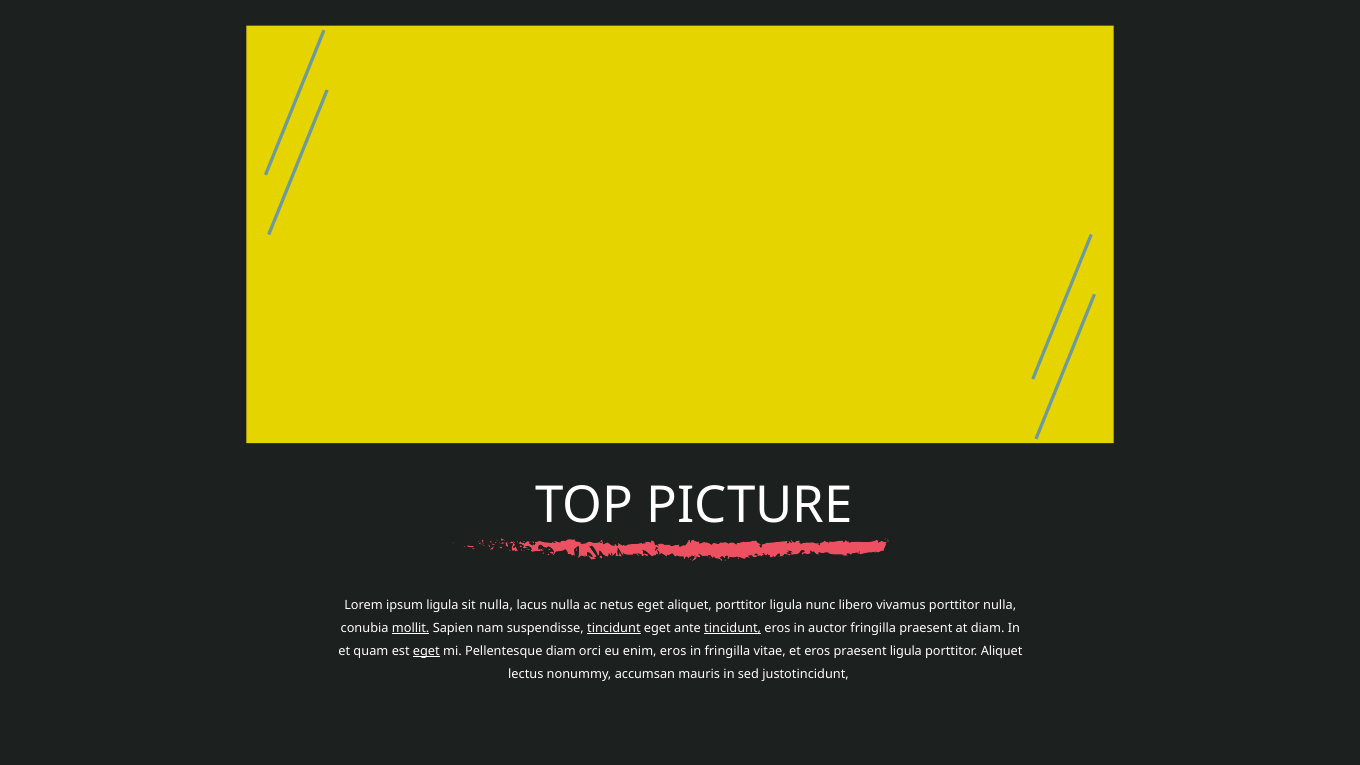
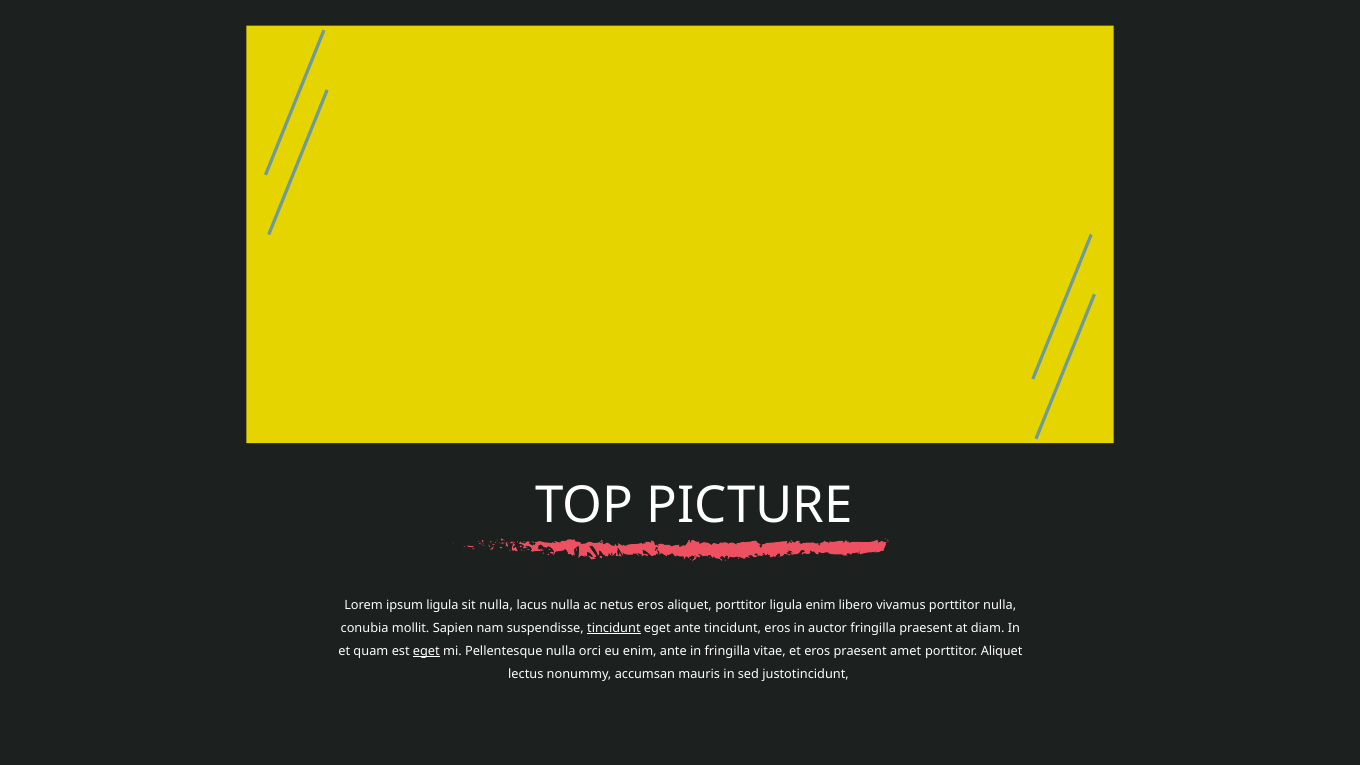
netus eget: eget -> eros (650, 605)
ligula nunc: nunc -> enim (821, 605)
mollit underline: present -> none (411, 628)
tincidunt underline: present -> none (733, 628)
Pellentesque diam: diam -> nulla (561, 651)
enim eros: eros -> ante (673, 651)
praesent ligula: ligula -> amet (906, 651)
